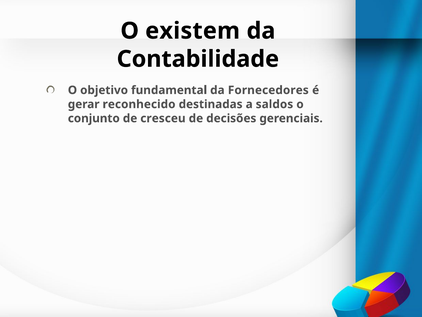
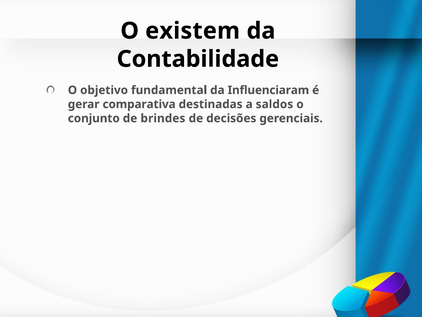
Fornecedores: Fornecedores -> Influenciaram (268, 90)
reconhecido: reconhecido -> comparativa (139, 104)
cresceu: cresceu -> brindes (163, 118)
